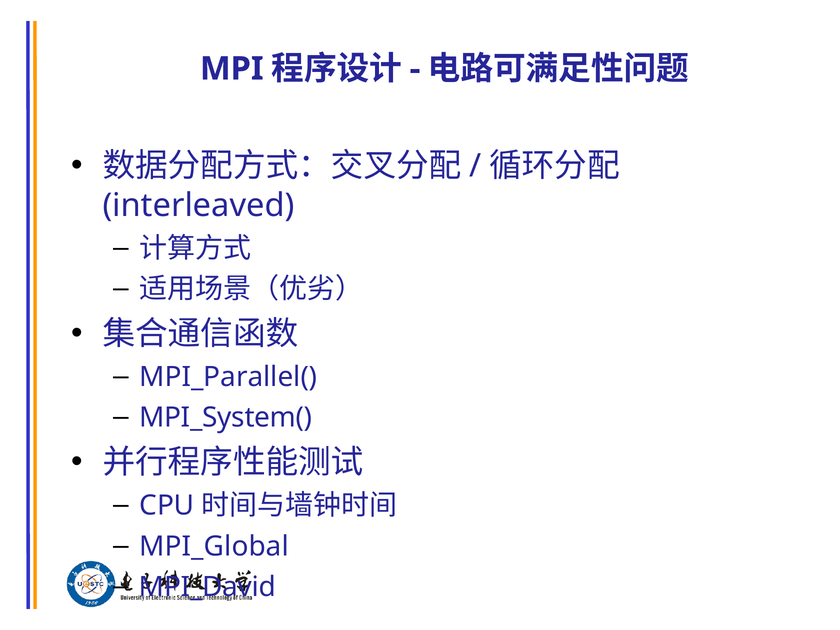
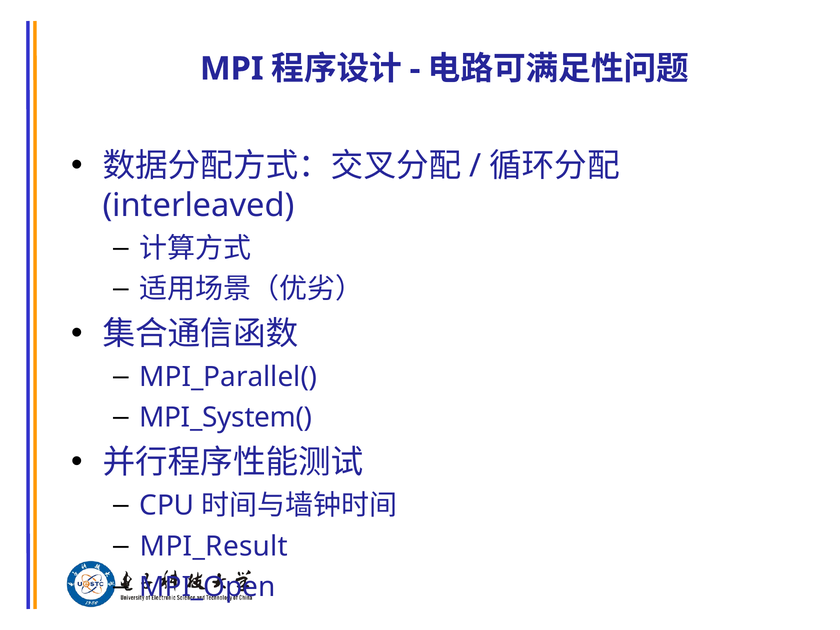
MPI_Global: MPI_Global -> MPI_Result (214, 546)
MPI_David: MPI_David -> MPI_Open (207, 587)
